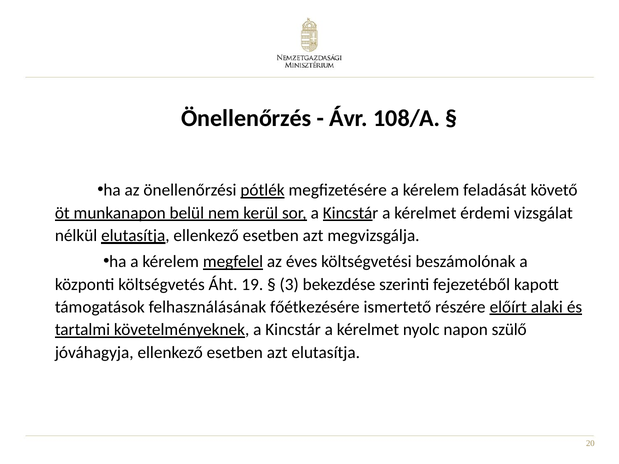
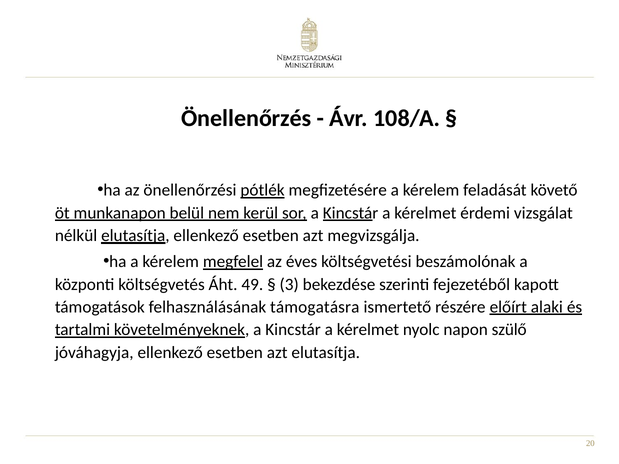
19: 19 -> 49 (252, 284)
főétkezésére: főétkezésére -> támogatásra (315, 307)
